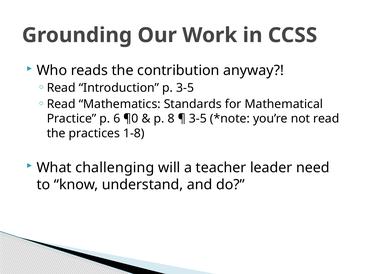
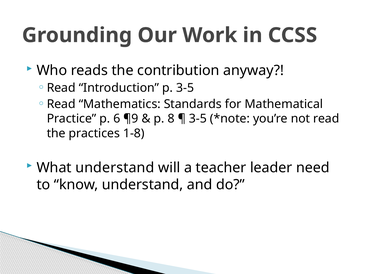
¶0: ¶0 -> ¶9 (131, 119)
What challenging: challenging -> understand (115, 168)
